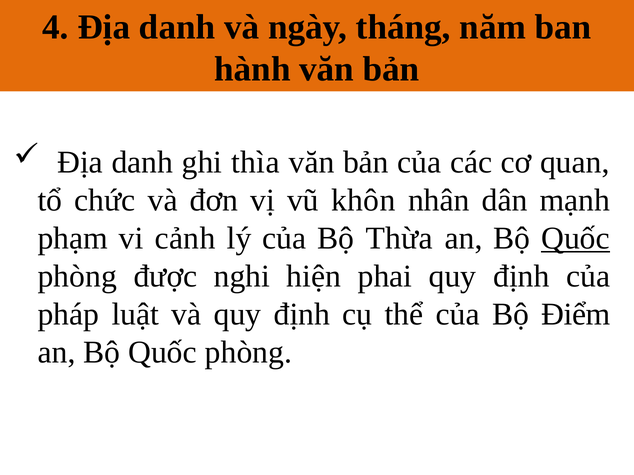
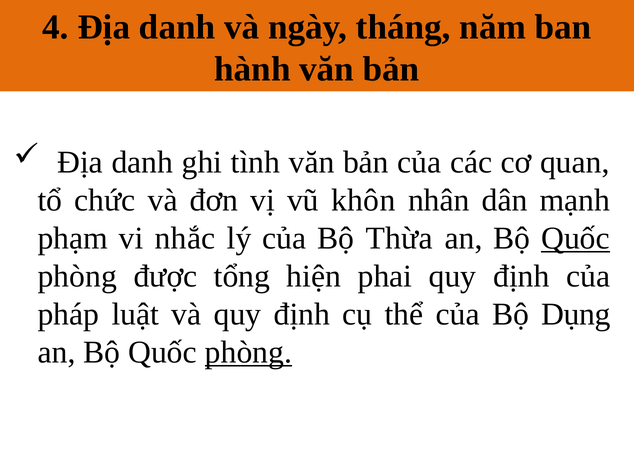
thìa: thìa -> tình (256, 162)
cảnh: cảnh -> nhắc (185, 238)
nghi: nghi -> tổng (242, 276)
Điểm: Điểm -> Dụng (576, 314)
phòng underline: none -> present (248, 353)
